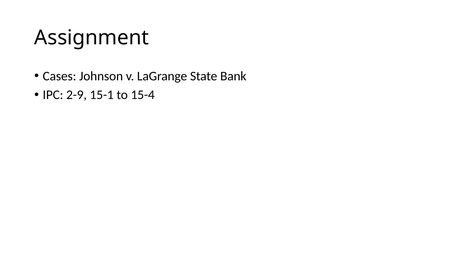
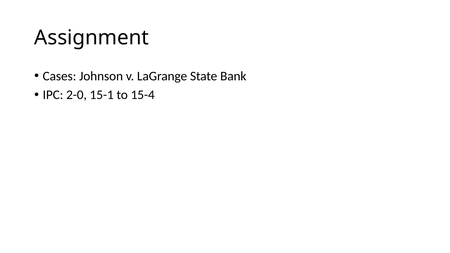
2-9: 2-9 -> 2-0 (77, 95)
